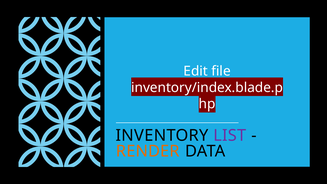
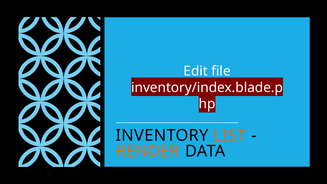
LIST colour: purple -> orange (230, 135)
